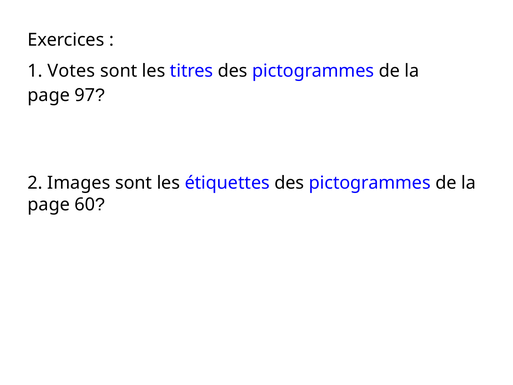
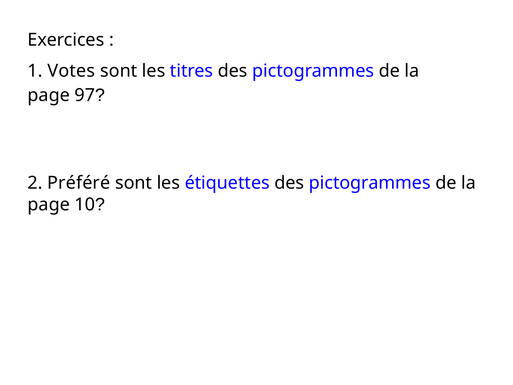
Images: Images -> Préféré (79, 183)
60: 60 -> 10 (85, 204)
